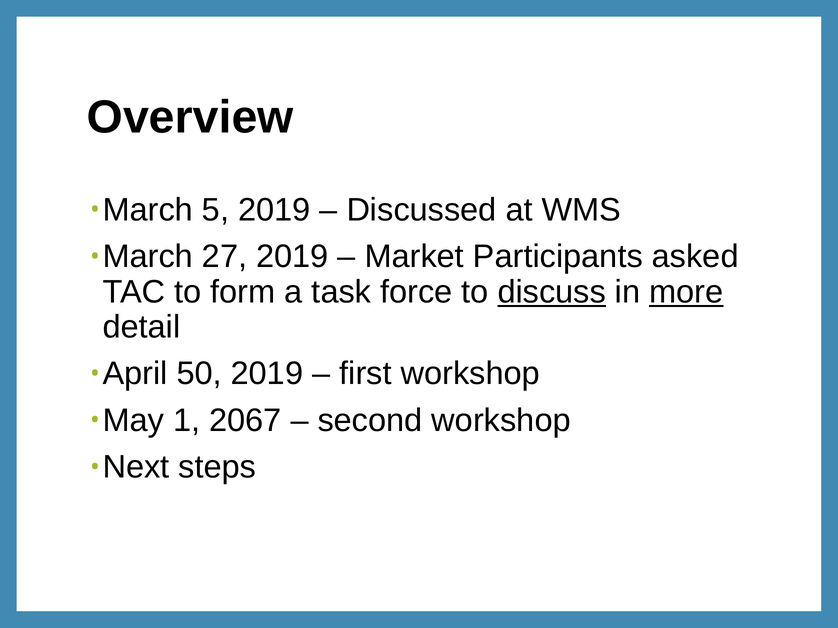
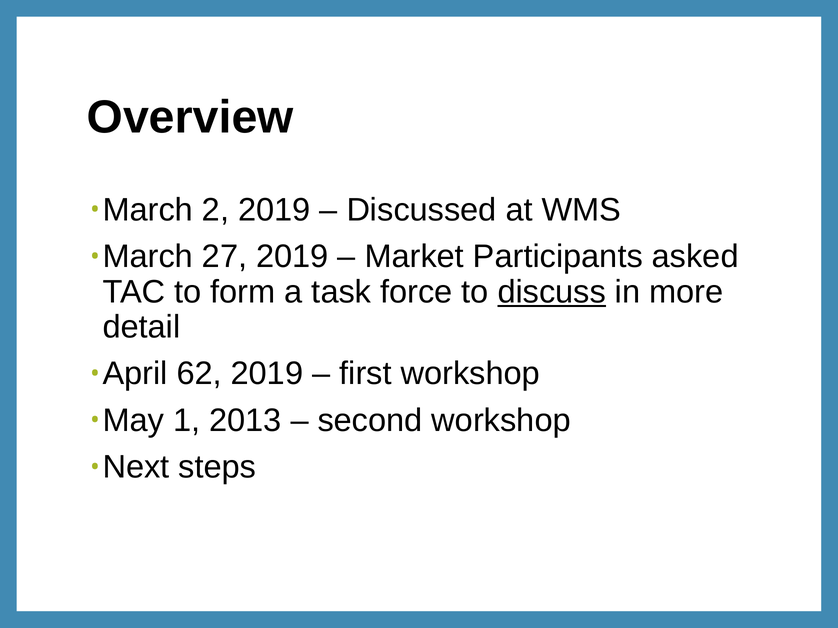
5: 5 -> 2 (216, 210)
more underline: present -> none (686, 292)
50: 50 -> 62 (199, 374)
2067: 2067 -> 2013 (245, 421)
